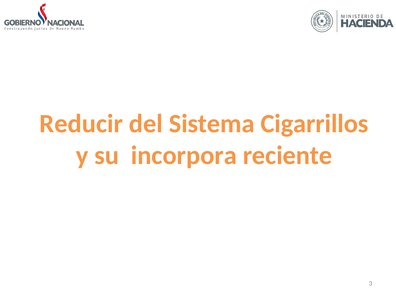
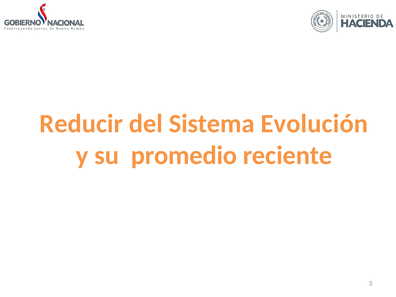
Cigarrillos: Cigarrillos -> Evolución (314, 124)
incorpora: incorpora -> promedio (184, 155)
